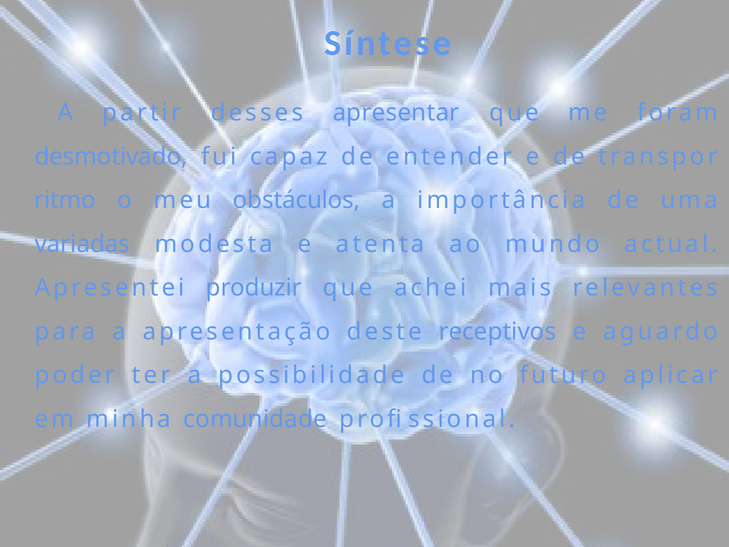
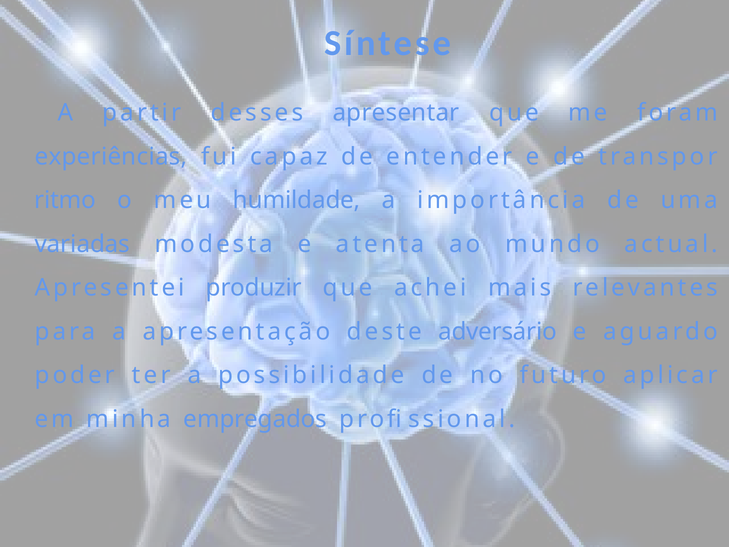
desmotivado: desmotivado -> experiências (111, 156)
obstáculos: obstáculos -> humildade (297, 200)
receptivos: receptivos -> adversário (498, 331)
comunidade: comunidade -> empregados (255, 419)
